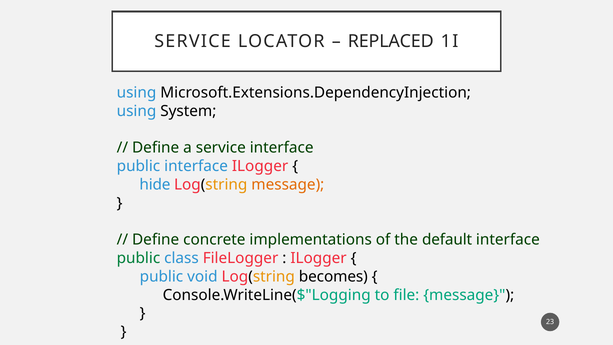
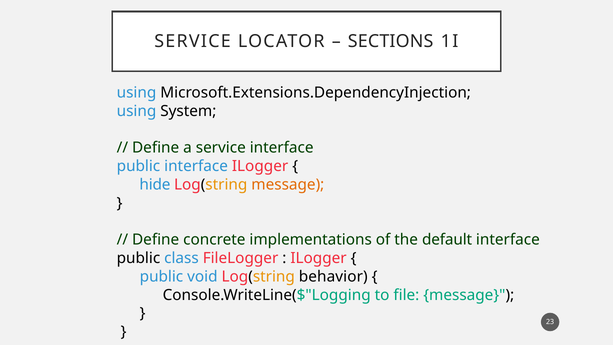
REPLACED: REPLACED -> SECTIONS (391, 41)
public colour: green -> black (138, 258)
becomes: becomes -> behavior (333, 276)
